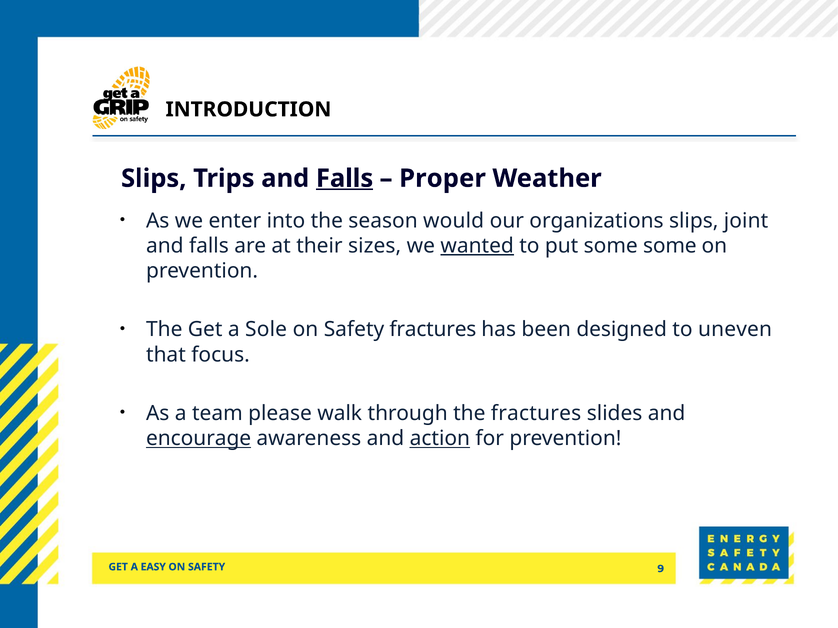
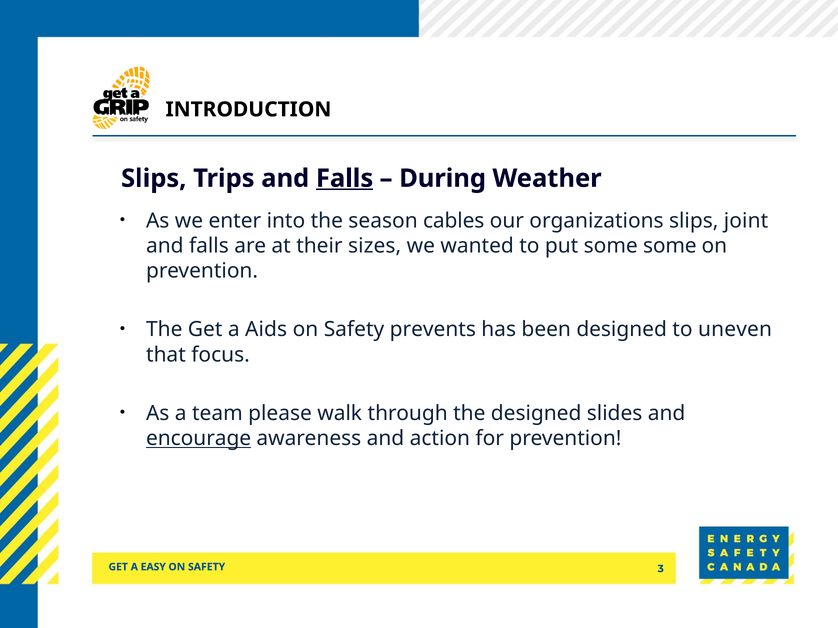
Proper: Proper -> During (443, 179)
would: would -> cables (454, 221)
wanted underline: present -> none (477, 246)
Sole: Sole -> Aids (266, 330)
Safety fractures: fractures -> prevents (433, 330)
the fractures: fractures -> designed (536, 414)
action underline: present -> none (440, 439)
9: 9 -> 3 (661, 569)
